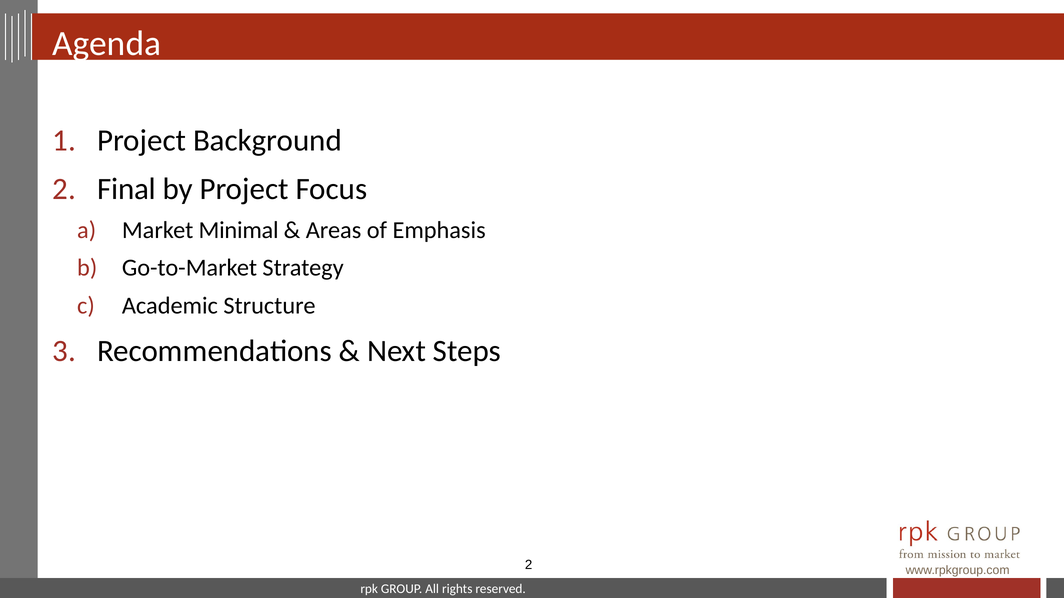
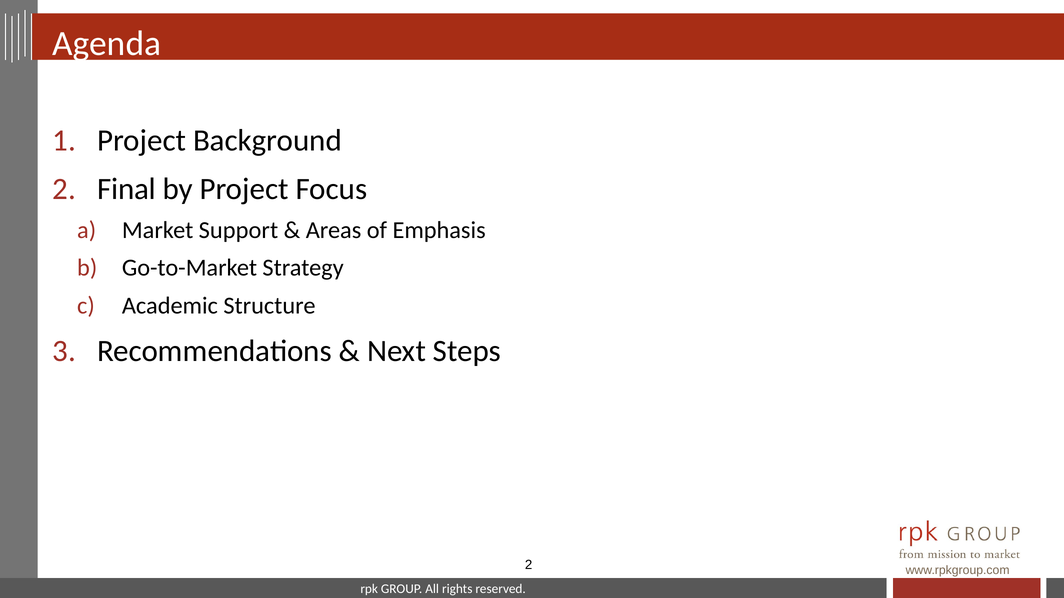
Minimal: Minimal -> Support (238, 230)
